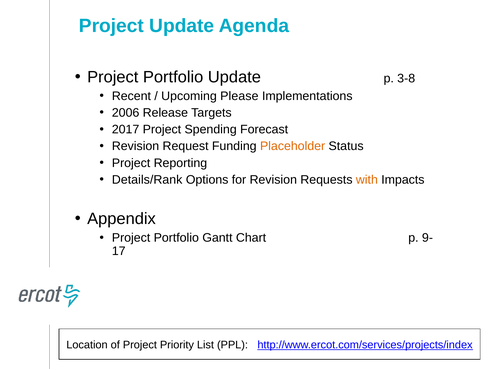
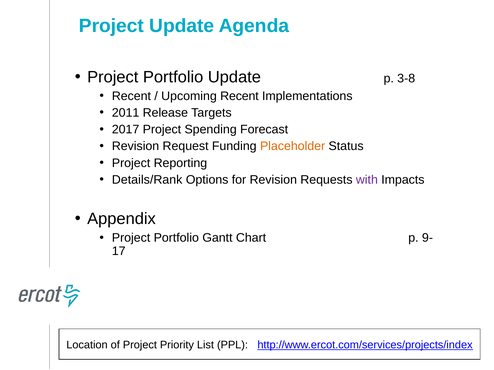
Upcoming Please: Please -> Recent (239, 96)
2006: 2006 -> 2011 (126, 113)
with colour: orange -> purple (367, 180)
